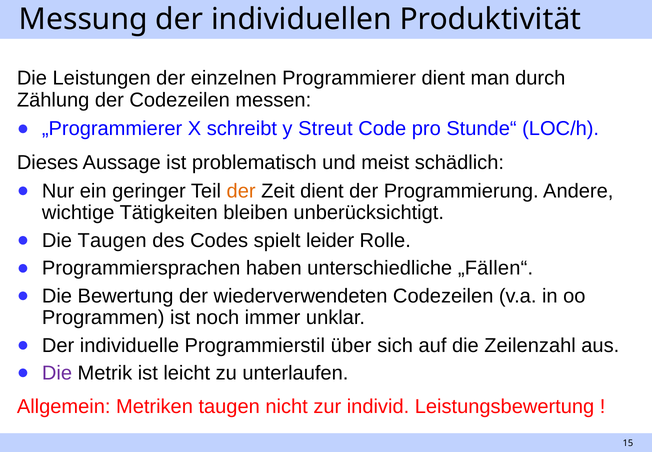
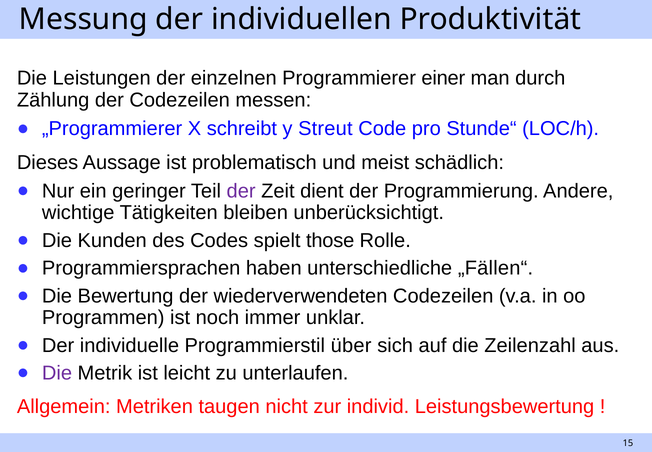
Programmierer dient: dient -> einer (443, 78)
der colour: orange -> purple (241, 191)
Die Taugen: Taugen -> Kunden (112, 240)
leider: leider -> those (330, 240)
